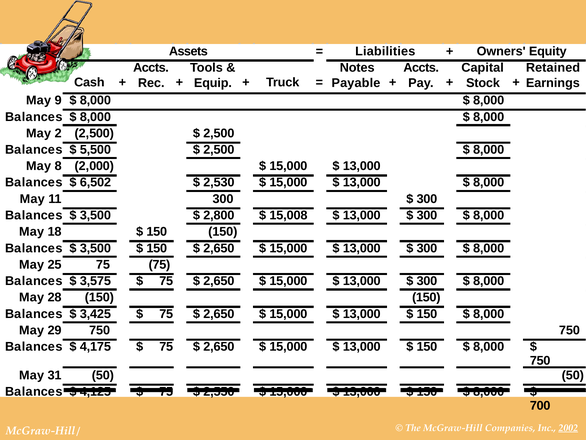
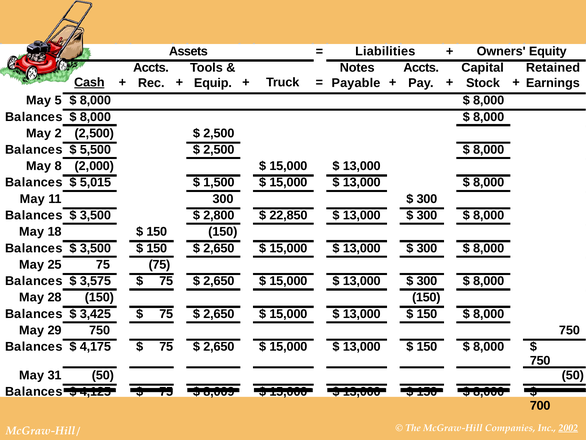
Cash underline: none -> present (89, 82)
9: 9 -> 5 (58, 100)
6,502: 6,502 -> 5,015 (95, 182)
2,530: 2,530 -> 1,500 (219, 182)
15,008: 15,008 -> 22,850 (288, 215)
2,550: 2,550 -> 8,009 (219, 391)
